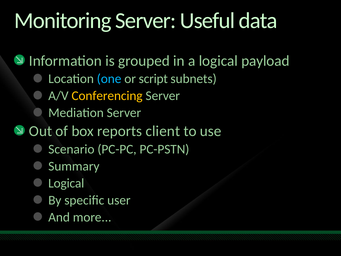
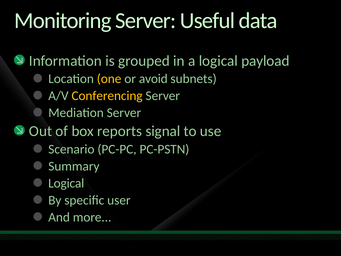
one colour: light blue -> yellow (109, 79)
script: script -> avoid (153, 79)
client: client -> signal (163, 131)
